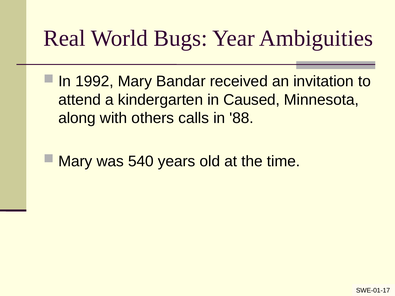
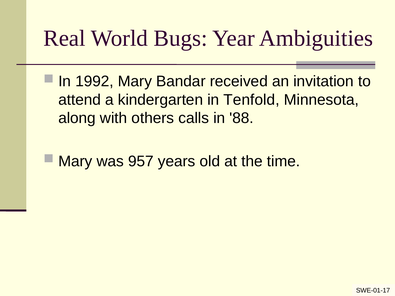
Caused: Caused -> Tenfold (252, 100)
540: 540 -> 957 (141, 161)
